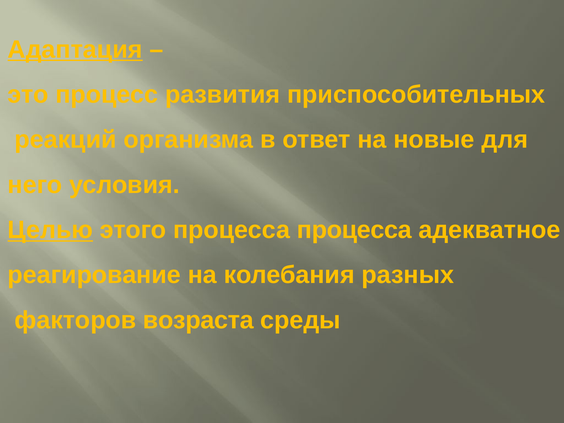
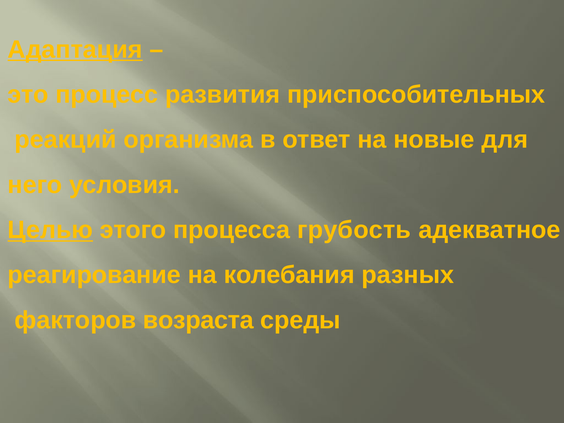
процесса процесса: процесса -> грубость (354, 230)
